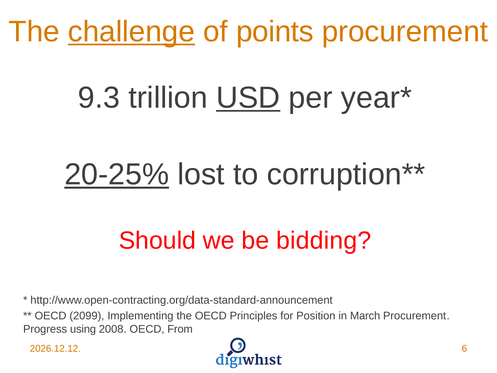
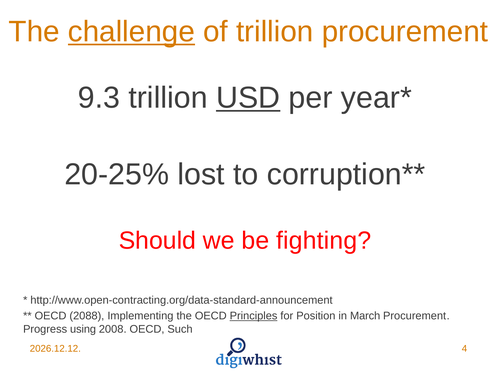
of points: points -> trillion (275, 32)
20-25% underline: present -> none (117, 175)
bidding: bidding -> fighting (324, 241)
2099: 2099 -> 2088 (87, 316)
Principles underline: none -> present (254, 316)
From: From -> Such (180, 329)
6: 6 -> 4 (464, 348)
